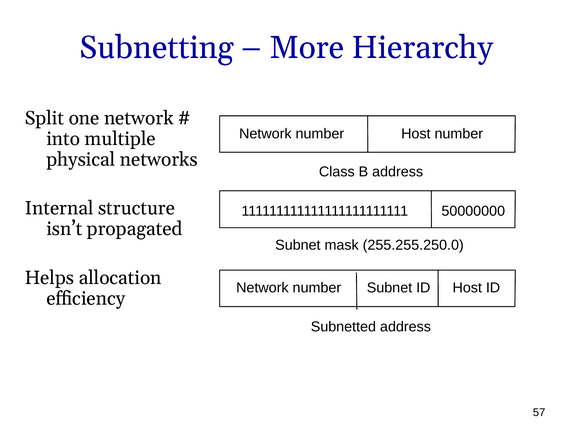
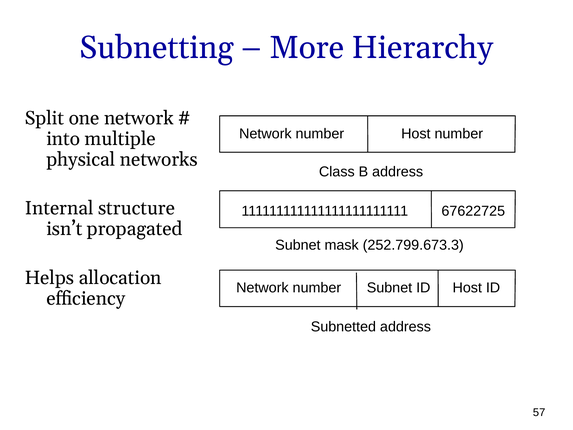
50000000: 50000000 -> 67622725 (473, 211)
255.255.250.0: 255.255.250.0 -> 252.799.673.3 (413, 245)
